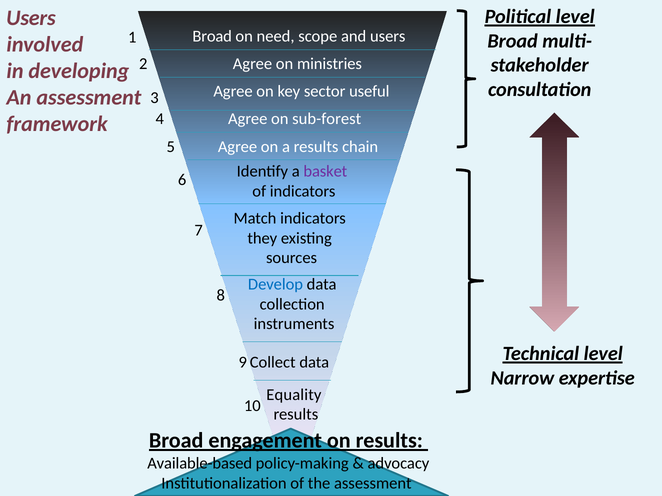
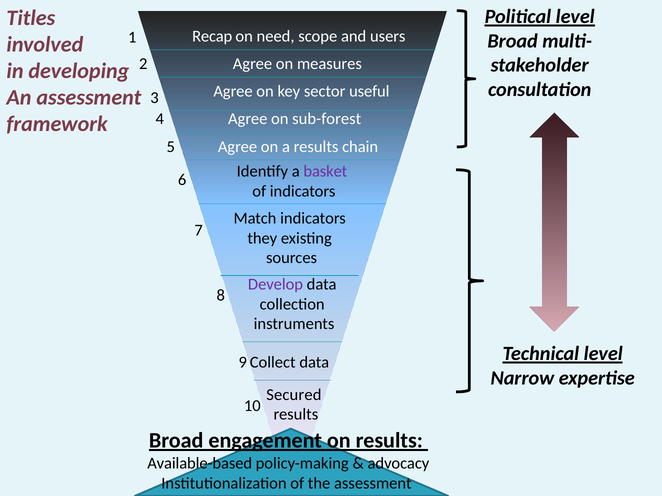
Users: Users -> Titles (31, 18)
Broad: Broad -> Recap (212, 36)
ministries: ministries -> measures (329, 64)
Develop colour: blue -> purple (276, 285)
Equality: Equality -> Secured (294, 395)
